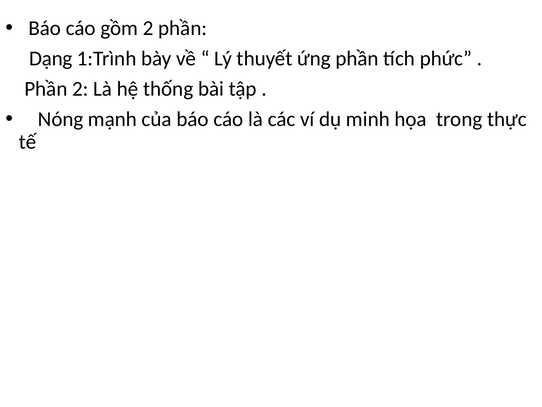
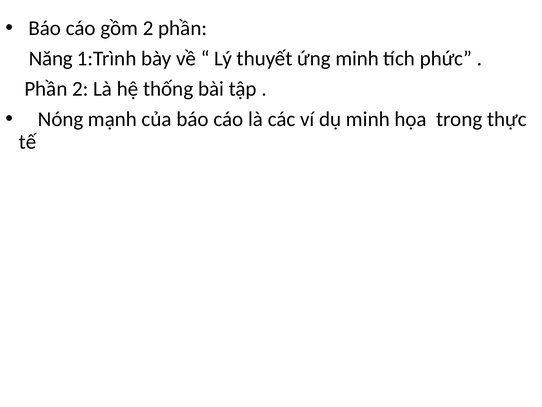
Dạng: Dạng -> Năng (51, 58)
ứng phần: phần -> minh (357, 58)
